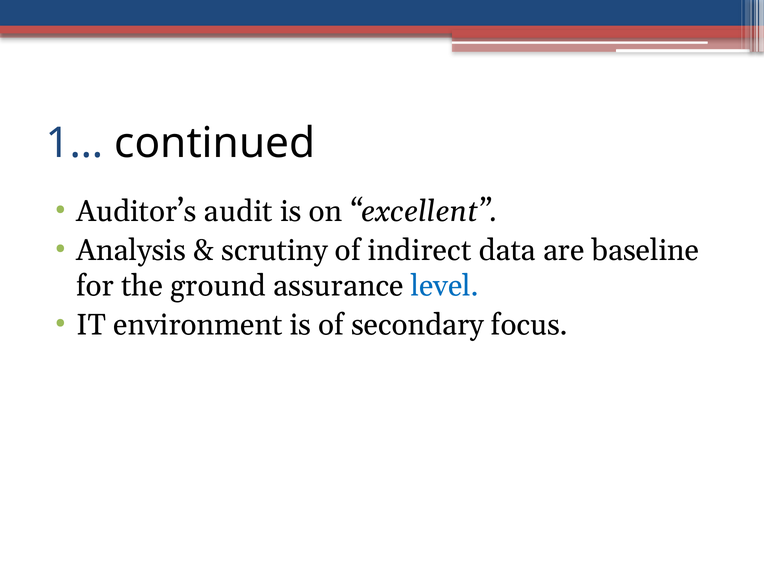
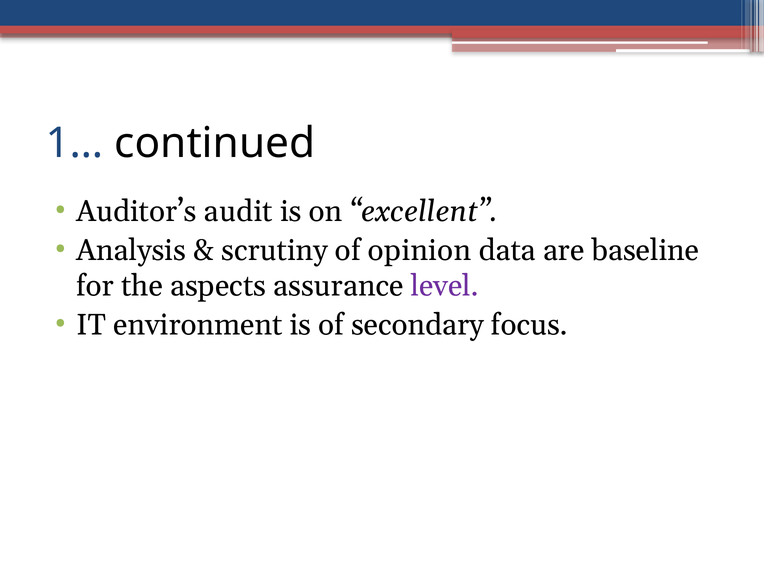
indirect: indirect -> opinion (420, 250)
ground: ground -> aspects (218, 286)
level colour: blue -> purple (445, 286)
